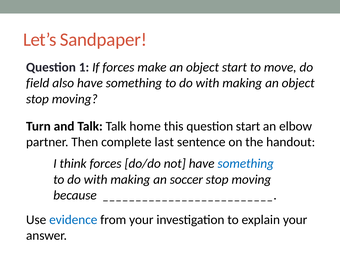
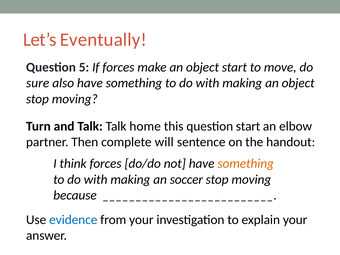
Sandpaper: Sandpaper -> Eventually (103, 40)
1: 1 -> 5 (84, 67)
field: field -> sure (38, 83)
last: last -> will (164, 142)
something colour: blue -> orange (246, 164)
